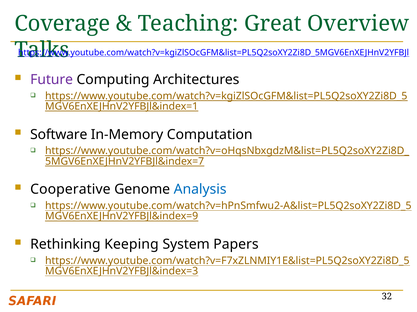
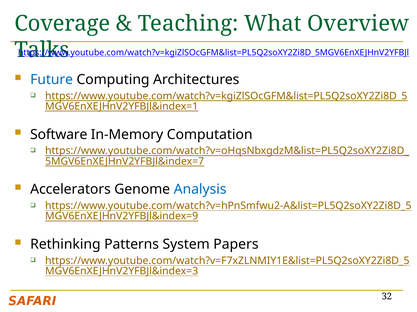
Great: Great -> What (273, 24)
Future colour: purple -> blue (52, 80)
Cooperative: Cooperative -> Accelerators (70, 190)
Keeping: Keeping -> Patterns (132, 245)
